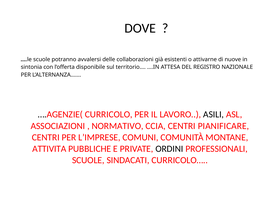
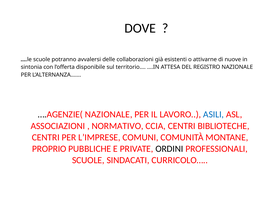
….AGENZIE( CURRICOLO: CURRICOLO -> NAZIONALE (109, 115)
ASILI colour: black -> blue (214, 115)
PIANIFICARE: PIANIFICARE -> BIBLIOTECHE (224, 126)
ATTIVITA: ATTIVITA -> PROPRIO (49, 149)
